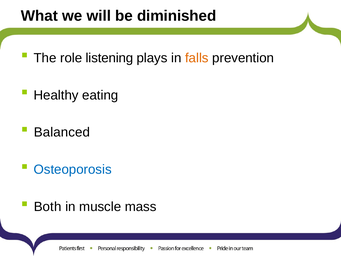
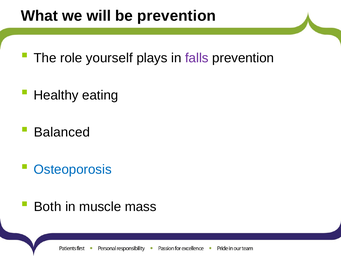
be diminished: diminished -> prevention (177, 16)
listening: listening -> yourself (109, 58)
falls colour: orange -> purple (197, 58)
